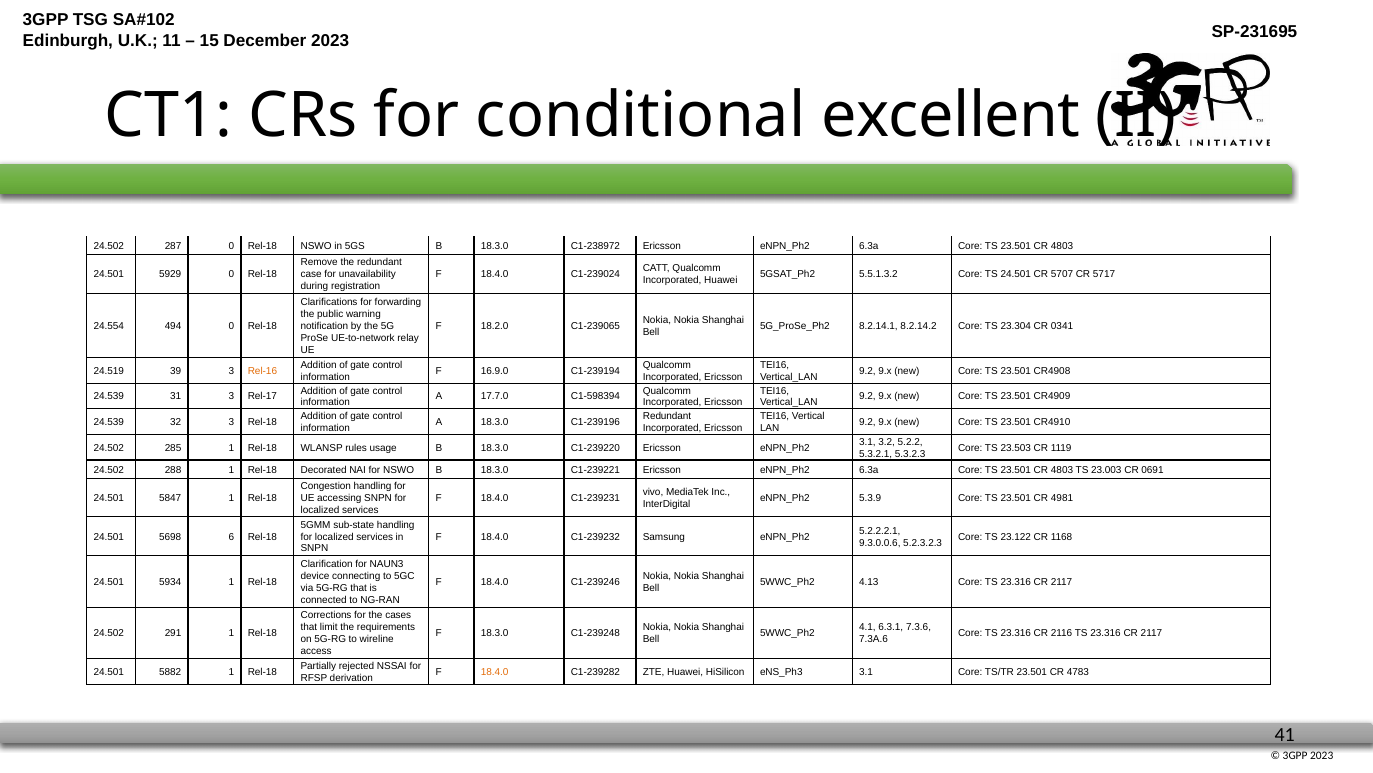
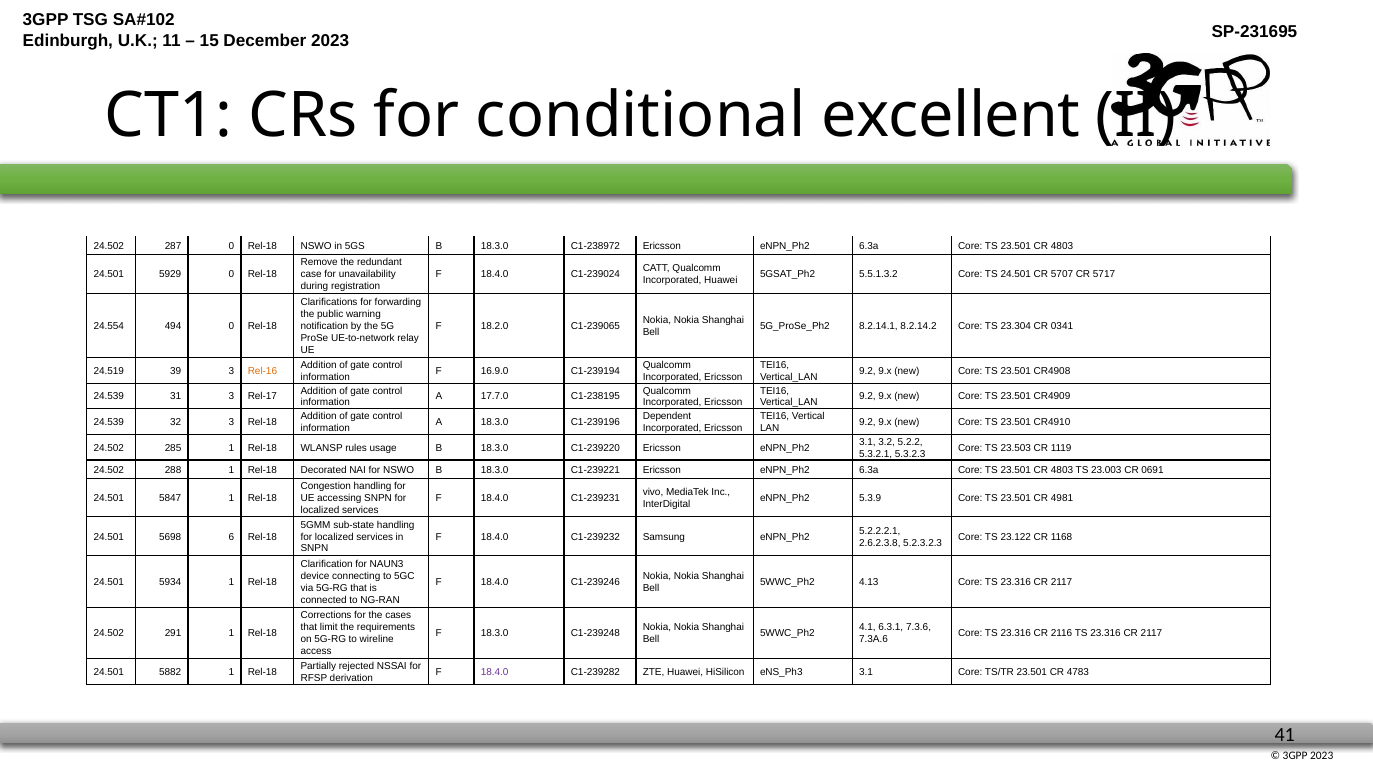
C1-598394: C1-598394 -> C1-238195 (595, 396)
Redundant: Redundant -> Dependent (667, 416)
9.3.0.0.6: 9.3.0.0.6 -> 2.6.2.3.8 (880, 542)
18.4.0 colour: orange -> purple (495, 671)
